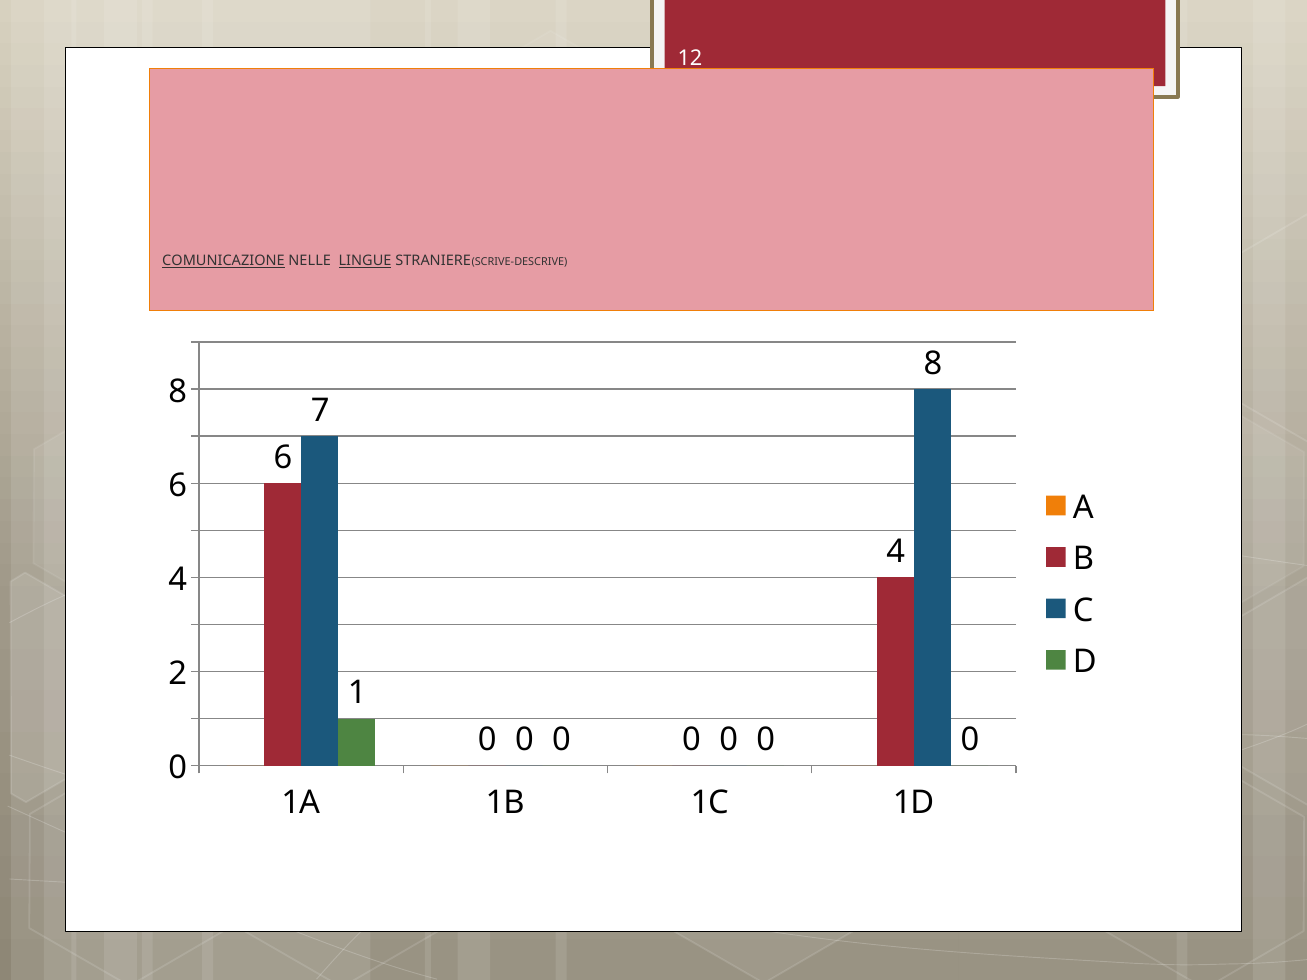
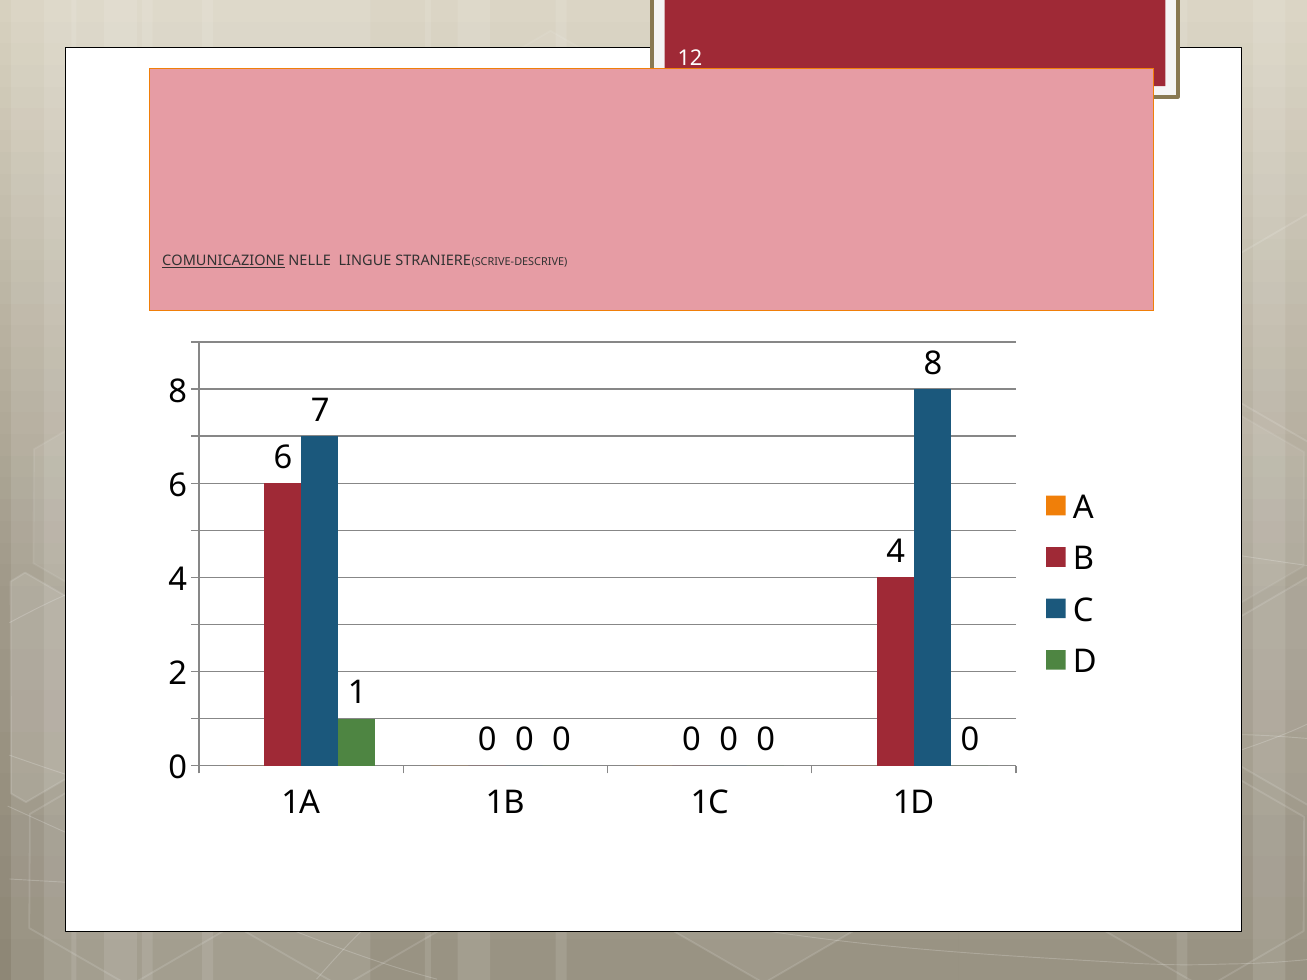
LINGUE underline: present -> none (365, 261)
